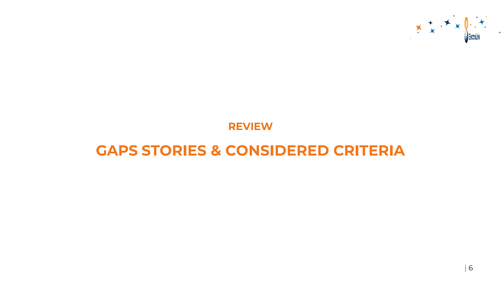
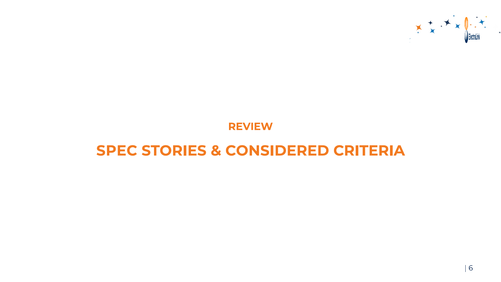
GAPS: GAPS -> SPEC (117, 151)
